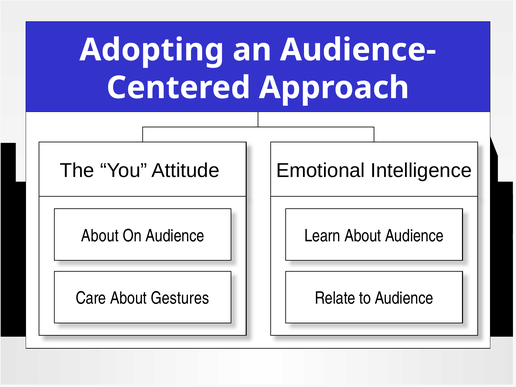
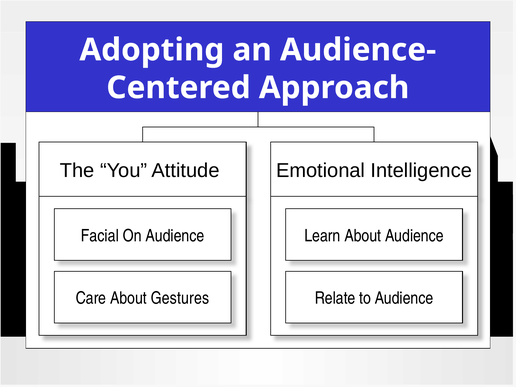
About: About -> Facial (100, 236)
